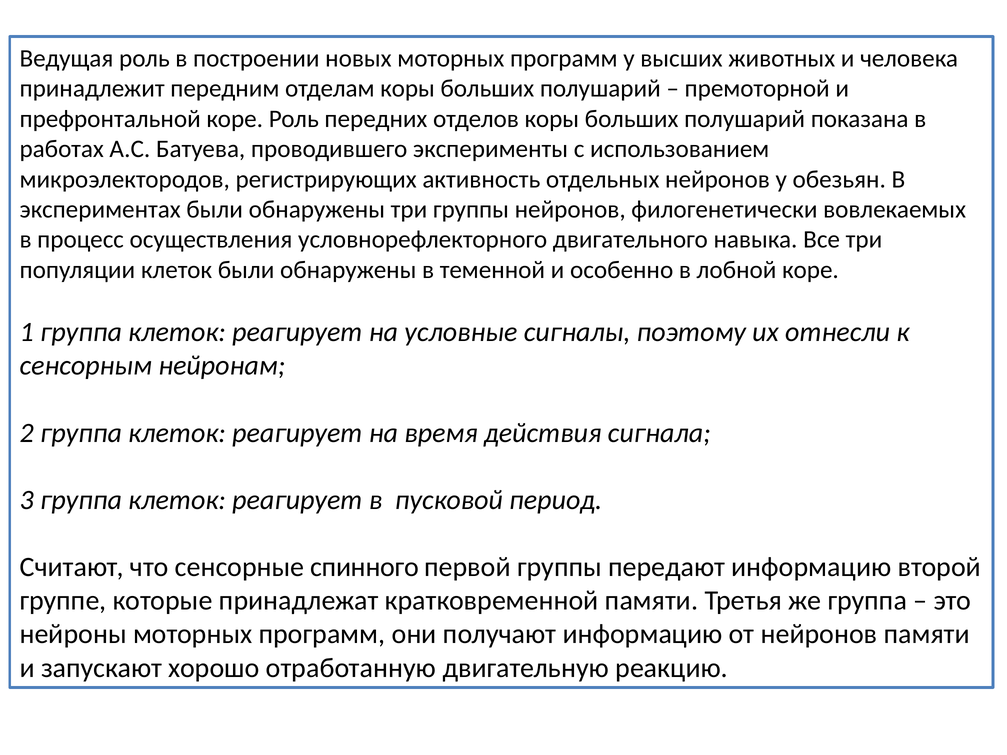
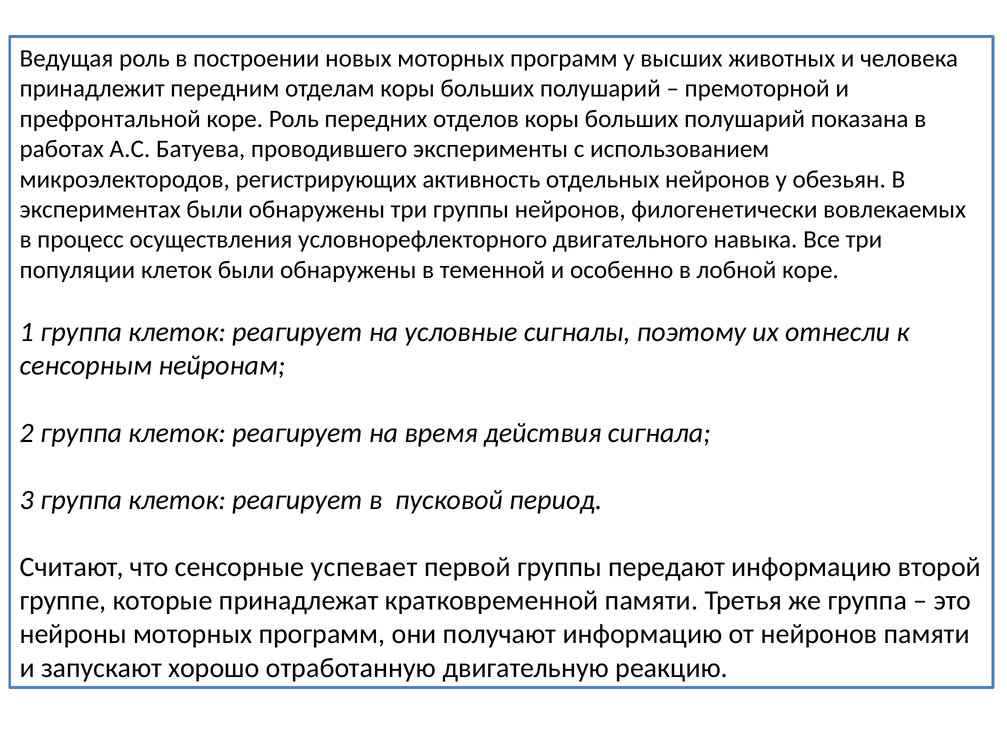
спинного: спинного -> успевает (364, 567)
